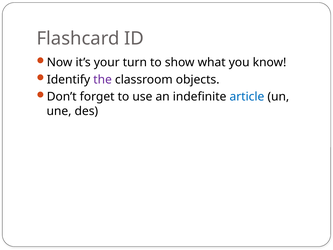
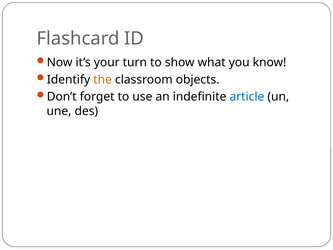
the colour: purple -> orange (103, 80)
